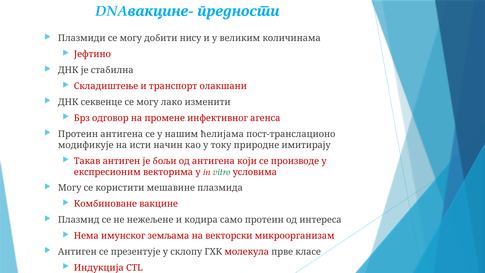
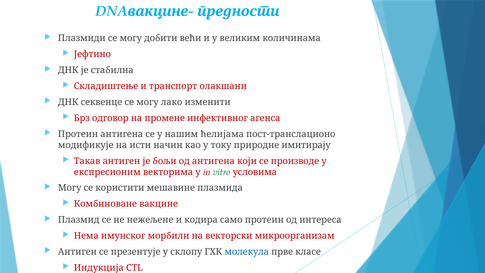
нису: нису -> већи (190, 38)
земљама: земљама -> морбили (168, 236)
молекула colour: red -> blue (247, 252)
